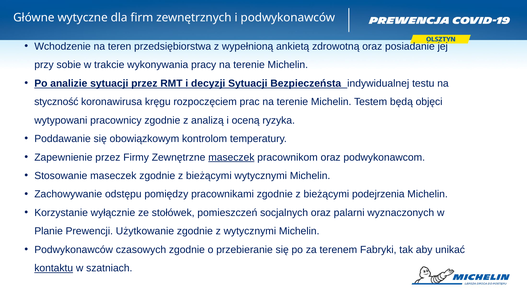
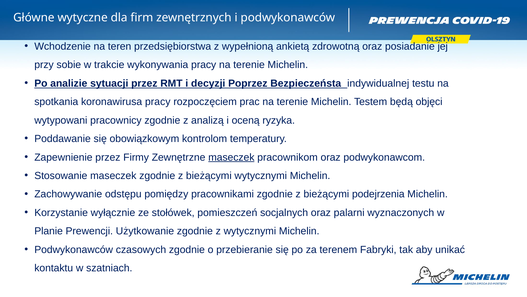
decyzji Sytuacji: Sytuacji -> Poprzez (248, 83)
styczność: styczność -> spotkania (56, 102)
koronawirusa kręgu: kręgu -> pracy (158, 102)
kontaktu underline: present -> none (54, 268)
